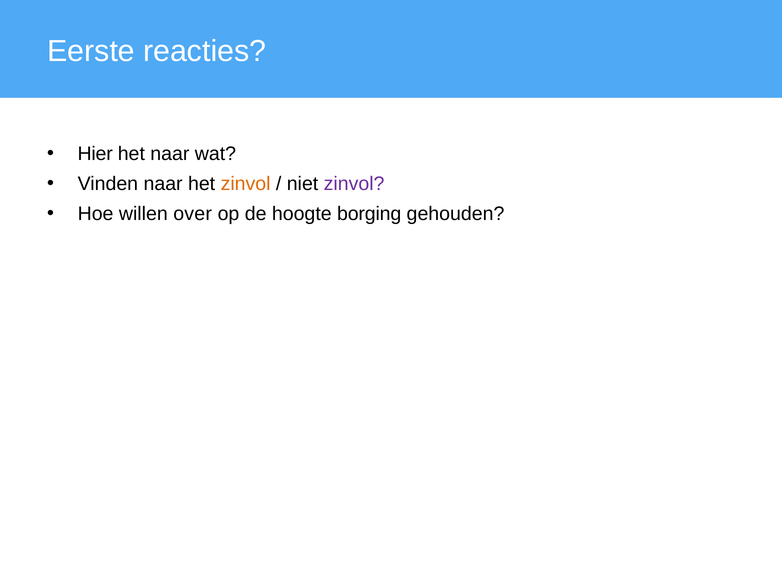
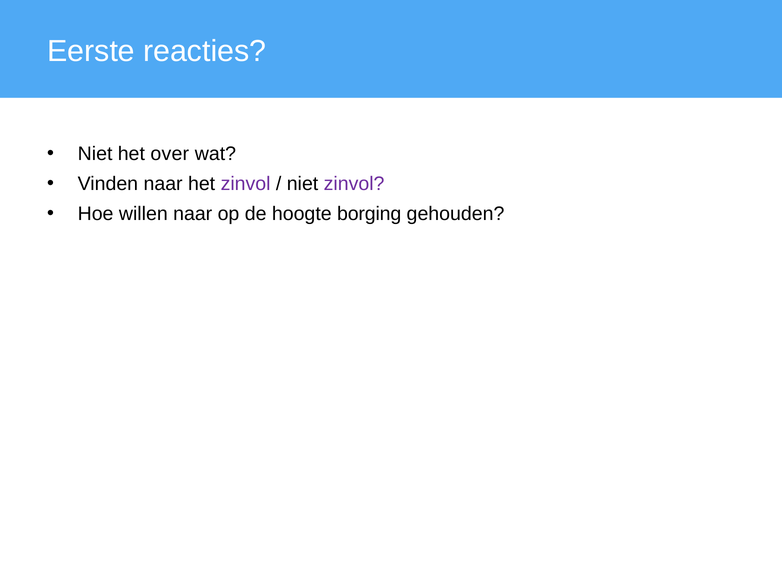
Hier: Hier -> Niet (95, 154)
het naar: naar -> over (170, 154)
zinvol colour: orange -> purple (246, 184)
willen over: over -> naar (193, 214)
